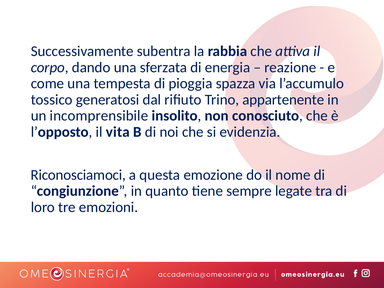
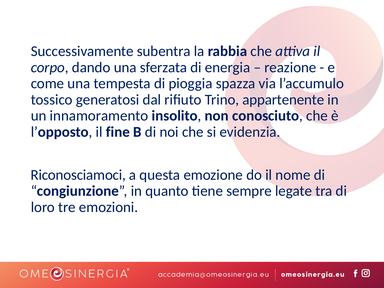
incomprensibile: incomprensibile -> innamoramento (99, 116)
vita: vita -> fine (118, 132)
